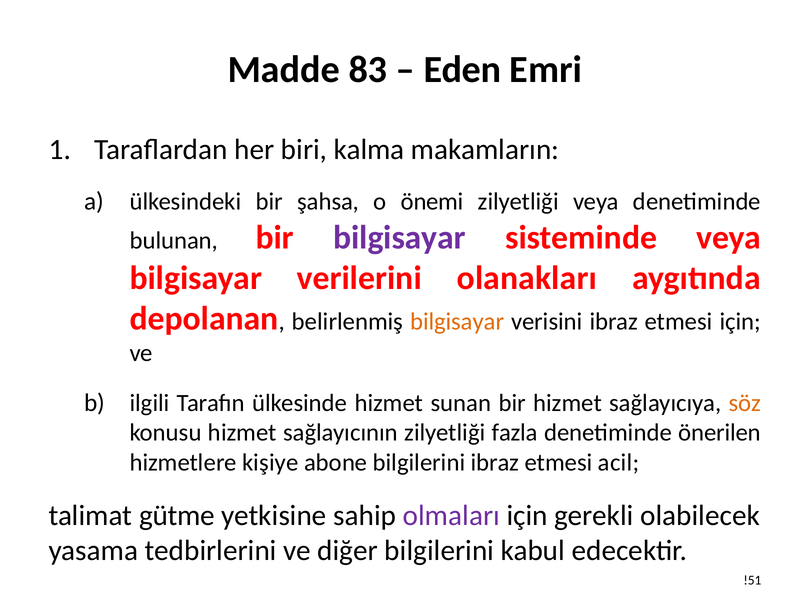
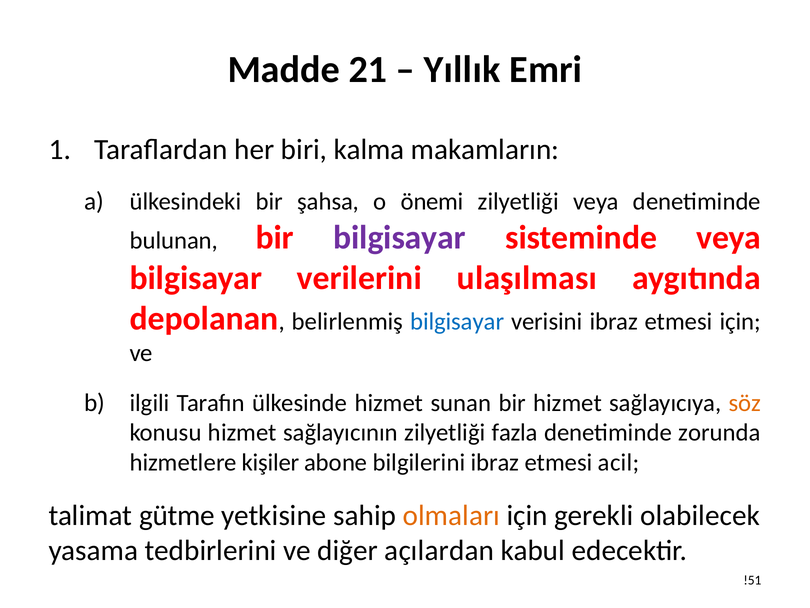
83: 83 -> 21 (368, 70)
Eden: Eden -> Yıllık (462, 70)
olanakları: olanakları -> ulaşılması (527, 278)
bilgisayar colour: orange -> blue (457, 321)
önerilen: önerilen -> zorunda (720, 432)
kişiye: kişiye -> kişiler (271, 462)
olmaları colour: purple -> orange (451, 515)
diğer bilgilerini: bilgilerini -> açılardan (439, 550)
